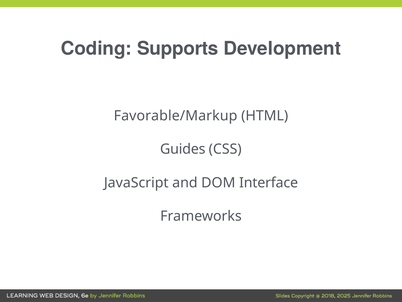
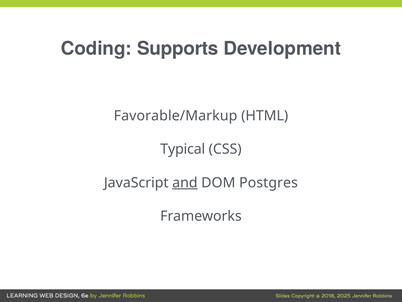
Guides: Guides -> Typical (183, 149)
and underline: none -> present (185, 182)
Interface: Interface -> Postgres (268, 182)
